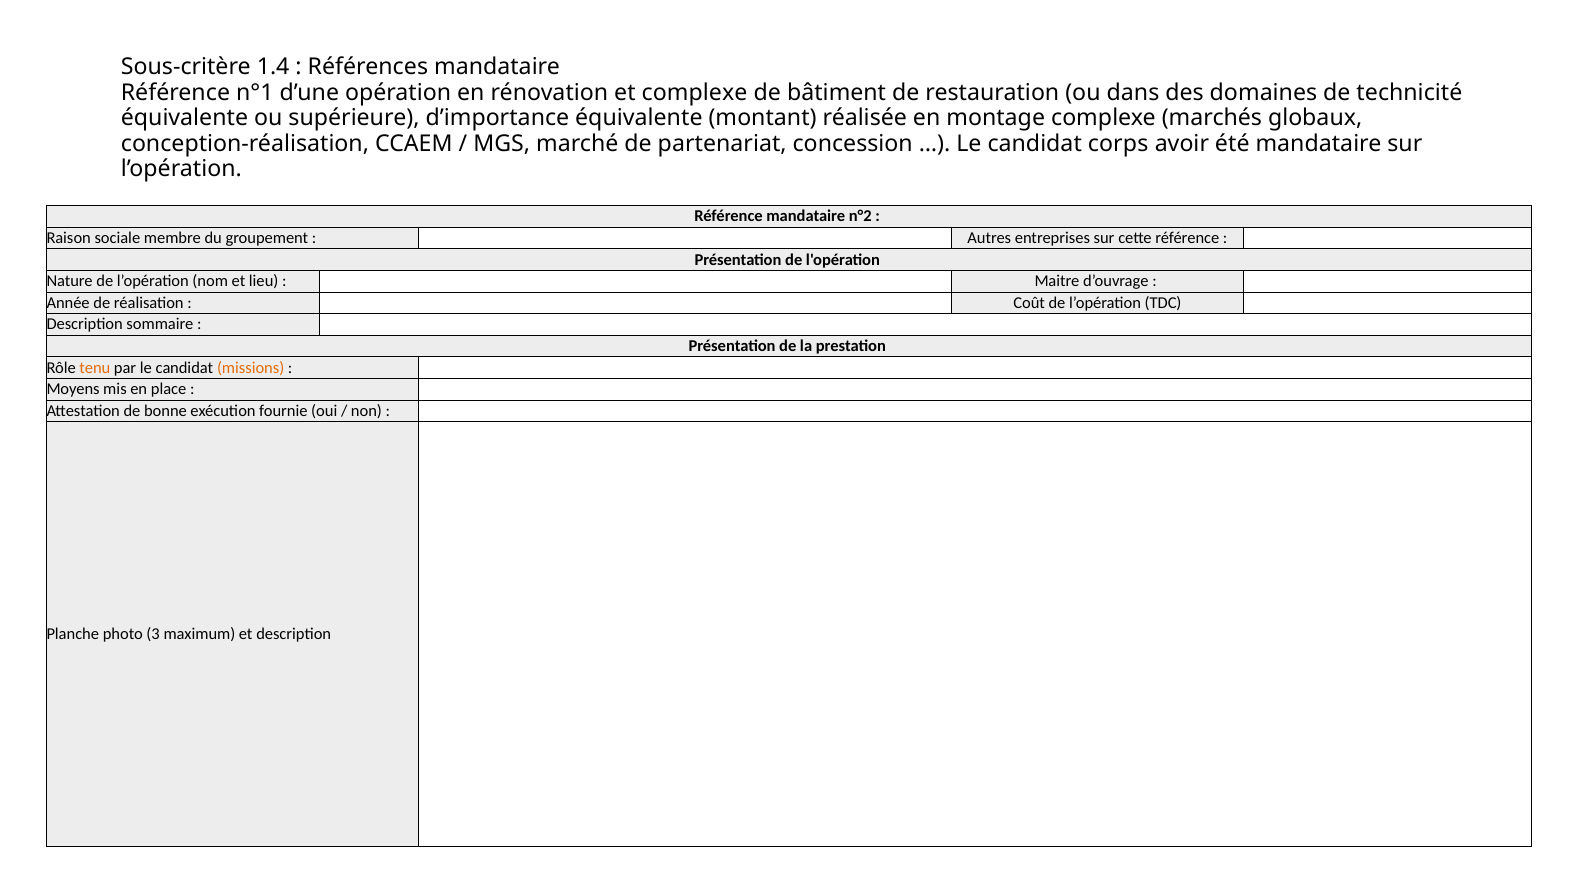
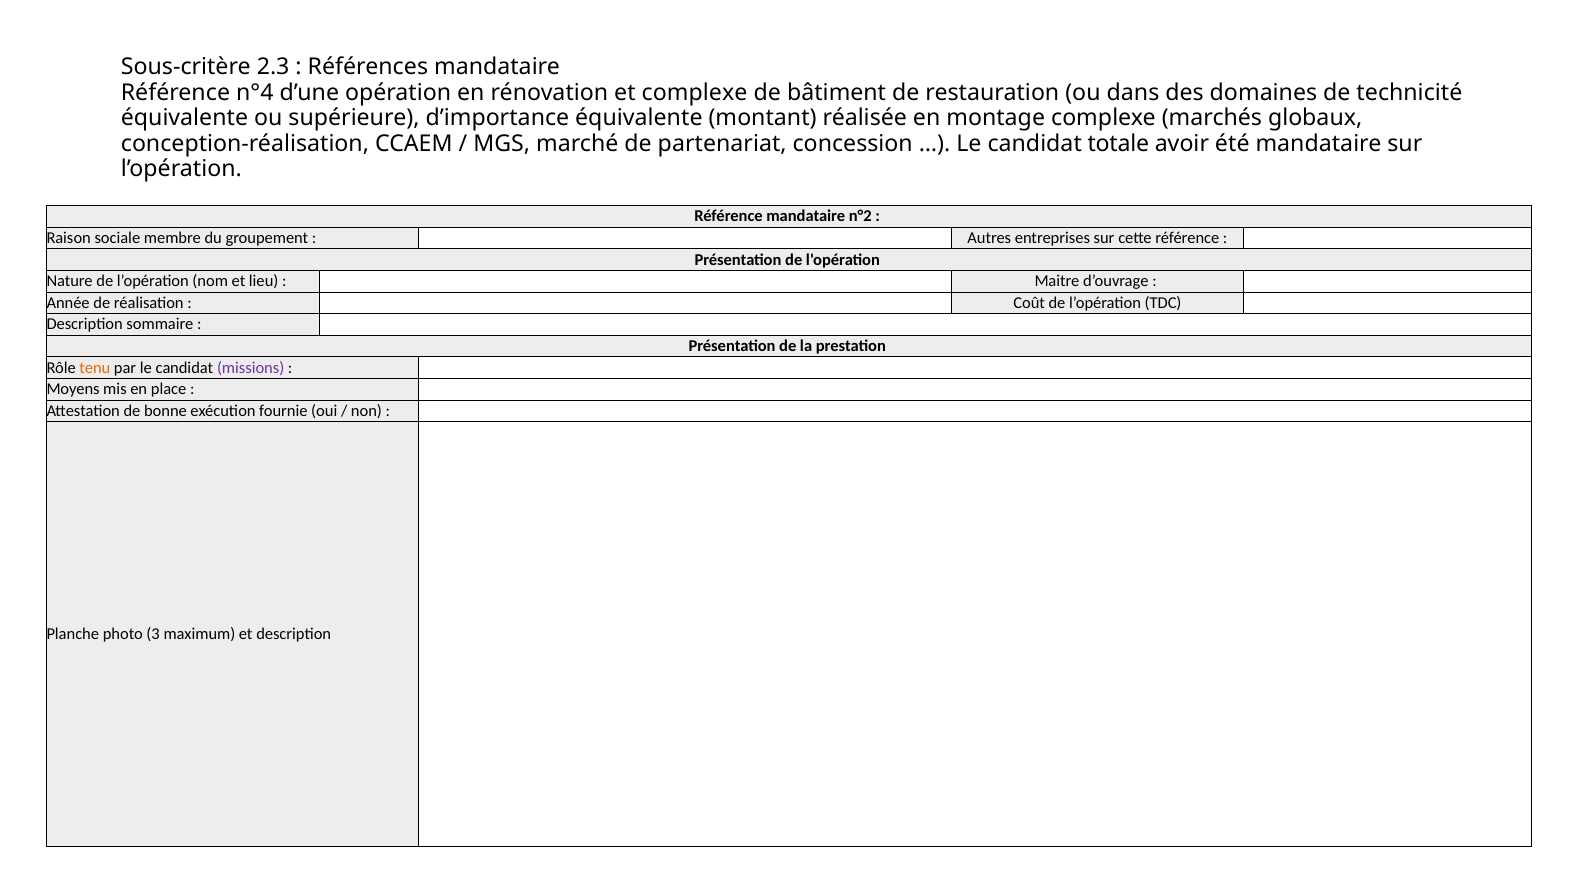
1.4: 1.4 -> 2.3 (273, 67)
n°1: n°1 -> n°4 (255, 92)
corps: corps -> totale (1118, 143)
missions colour: orange -> purple (251, 368)
